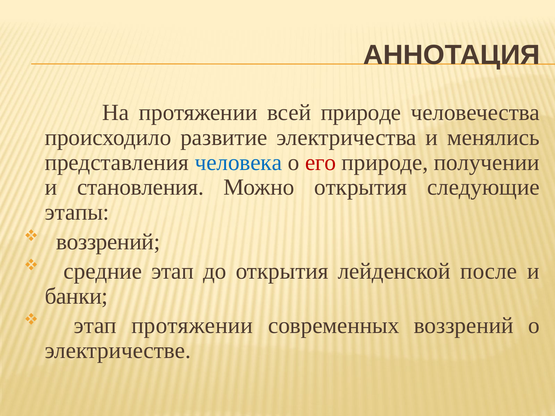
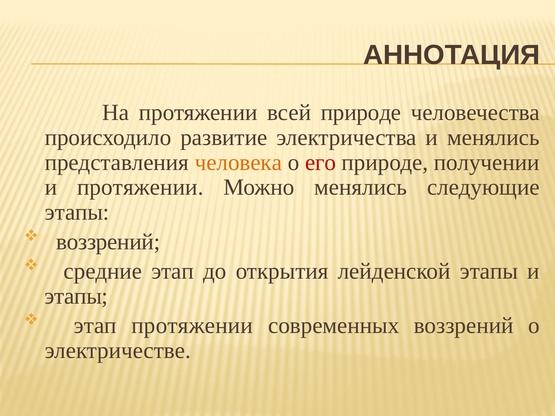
человека colour: blue -> orange (238, 162)
и становления: становления -> протяжении (140, 187)
Можно открытия: открытия -> менялись (361, 187)
лейденской после: после -> этапы (489, 271)
банки: банки -> этапы (76, 296)
